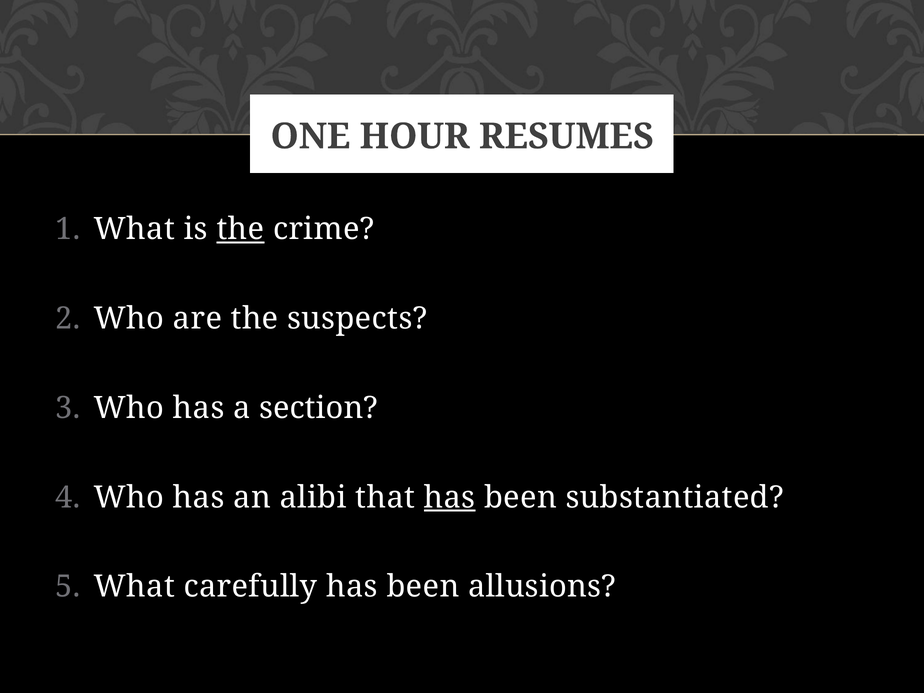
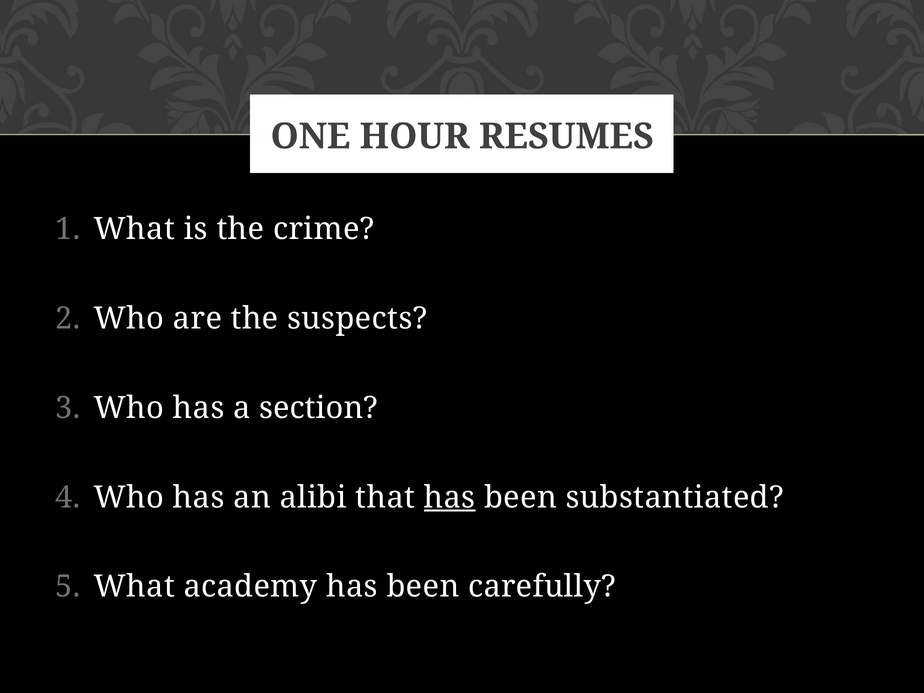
the underline: present -> none (240, 229)
carefully: carefully -> academy (250, 587)
allusions: allusions -> carefully (542, 587)
